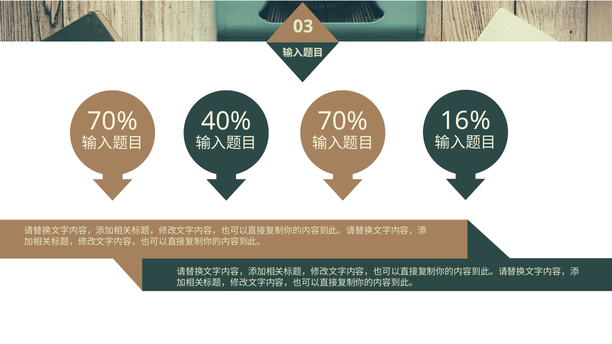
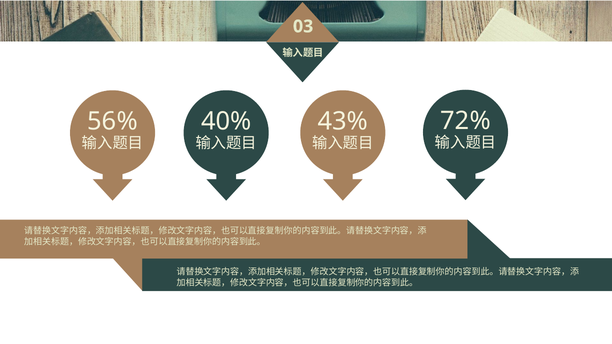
16%: 16% -> 72% (466, 121)
70%: 70% -> 56% (113, 121)
70%: 70% -> 43% (343, 121)
